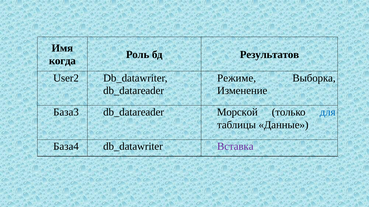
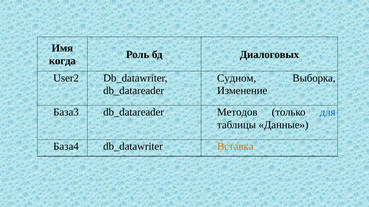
Результатов: Результатов -> Диалоговых (269, 55)
Режиме: Режиме -> Судном (237, 78)
Морской: Морской -> Методов (237, 112)
Вставка colour: purple -> orange (235, 147)
